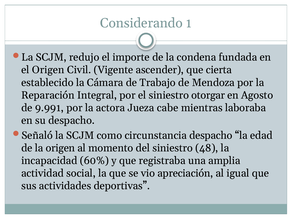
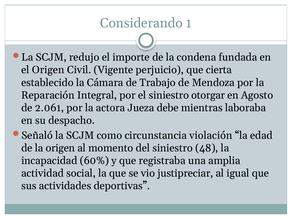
ascender: ascender -> perjuicio (160, 70)
9.991: 9.991 -> 2.061 (49, 108)
cabe: cabe -> debe (168, 108)
circunstancia despacho: despacho -> violación (211, 135)
apreciación: apreciación -> justipreciar (185, 173)
